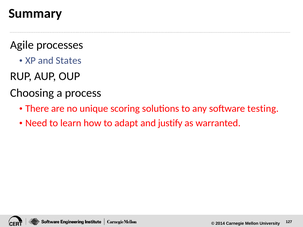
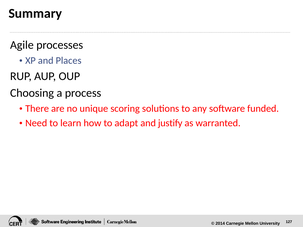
States: States -> Places (69, 61)
testing: testing -> funded (263, 109)
